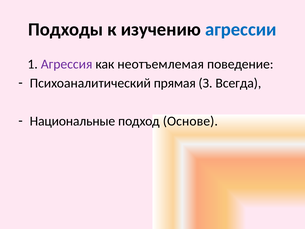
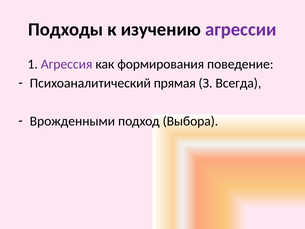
агрессии colour: blue -> purple (241, 30)
неотъемлемая: неотъемлемая -> формирования (161, 64)
Национальные: Национальные -> Врожденными (72, 121)
Основе: Основе -> Выбора (190, 121)
